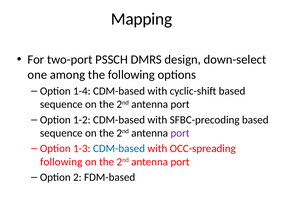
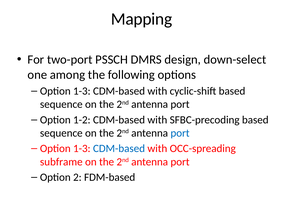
1-4: 1-4 -> 1-3 (82, 91)
port colour: purple -> blue (180, 133)
following: following -> subframe (61, 161)
